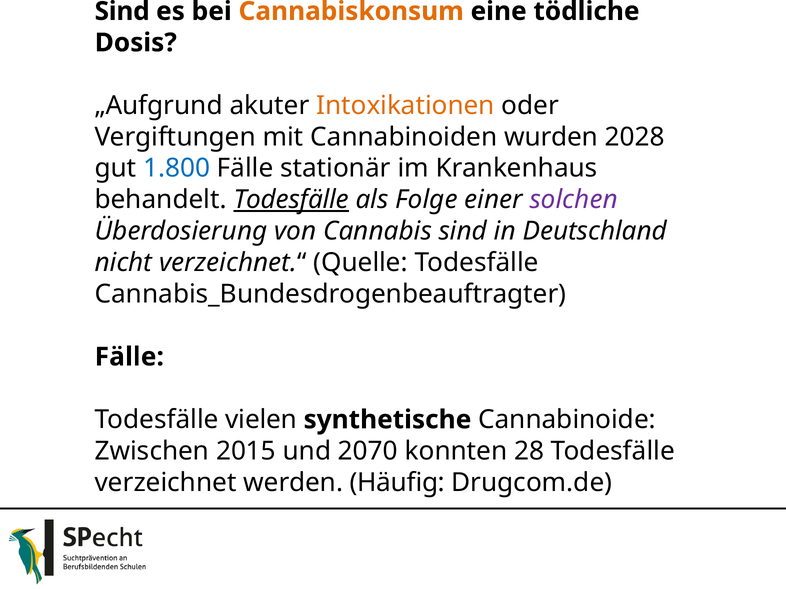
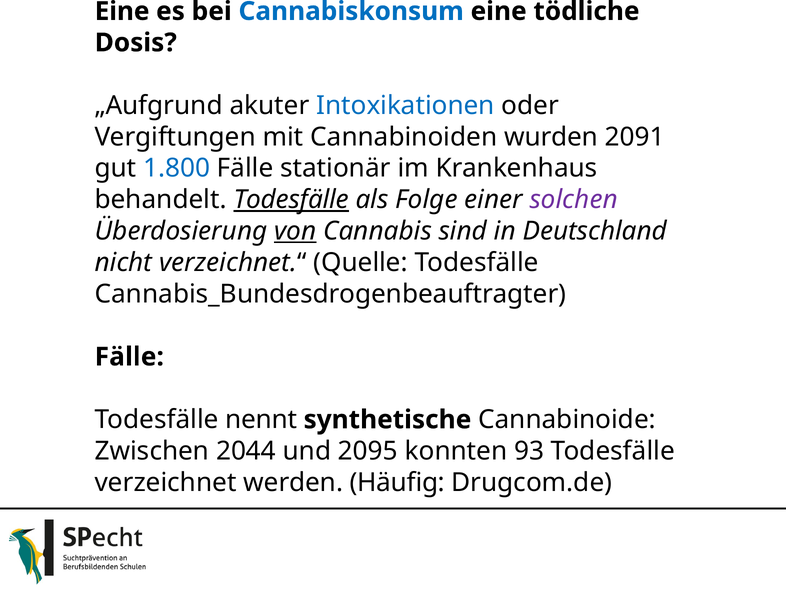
Sind: Sind -> Eine (122, 11)
Cannabiskonsum colour: orange -> blue (351, 11)
Intoxikationen colour: orange -> blue (405, 106)
2028: 2028 -> 2091 (635, 137)
von underline: none -> present (295, 231)
vielen: vielen -> nennt (261, 420)
2015: 2015 -> 2044 (246, 451)
2070: 2070 -> 2095 (368, 451)
28: 28 -> 93 (529, 451)
